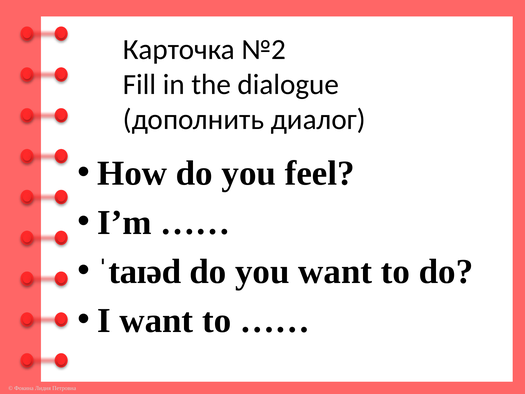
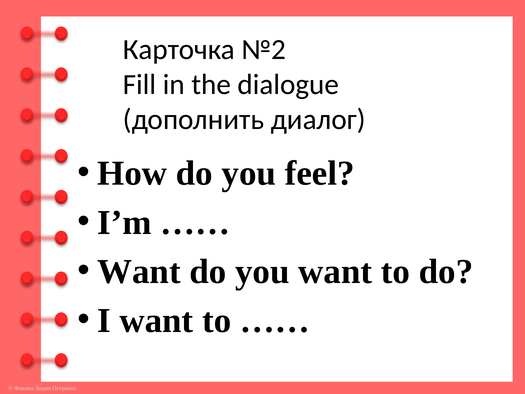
ˈtaɪəd: ˈtaɪəd -> Want (139, 271)
